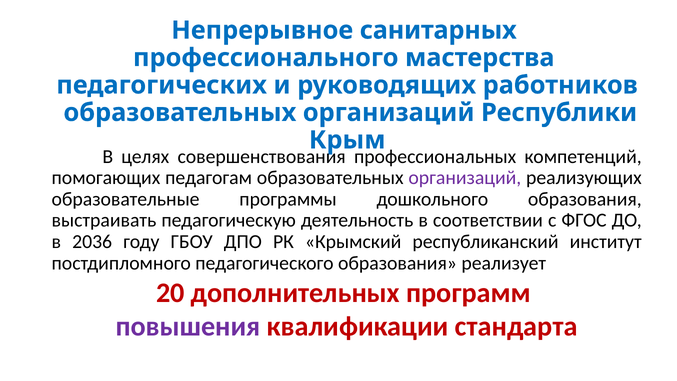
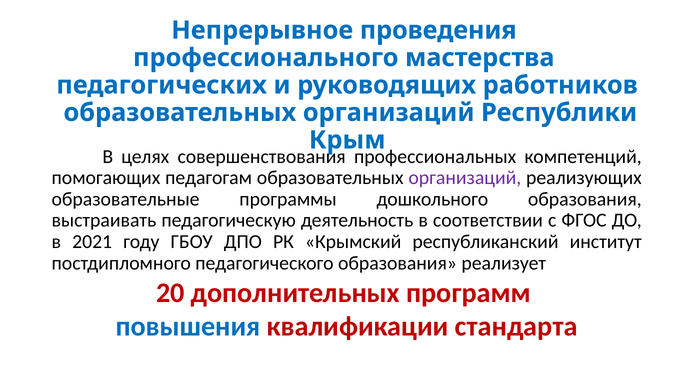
санитарных: санитарных -> проведения (438, 30)
2036: 2036 -> 2021 (92, 242)
повышения colour: purple -> blue (188, 326)
